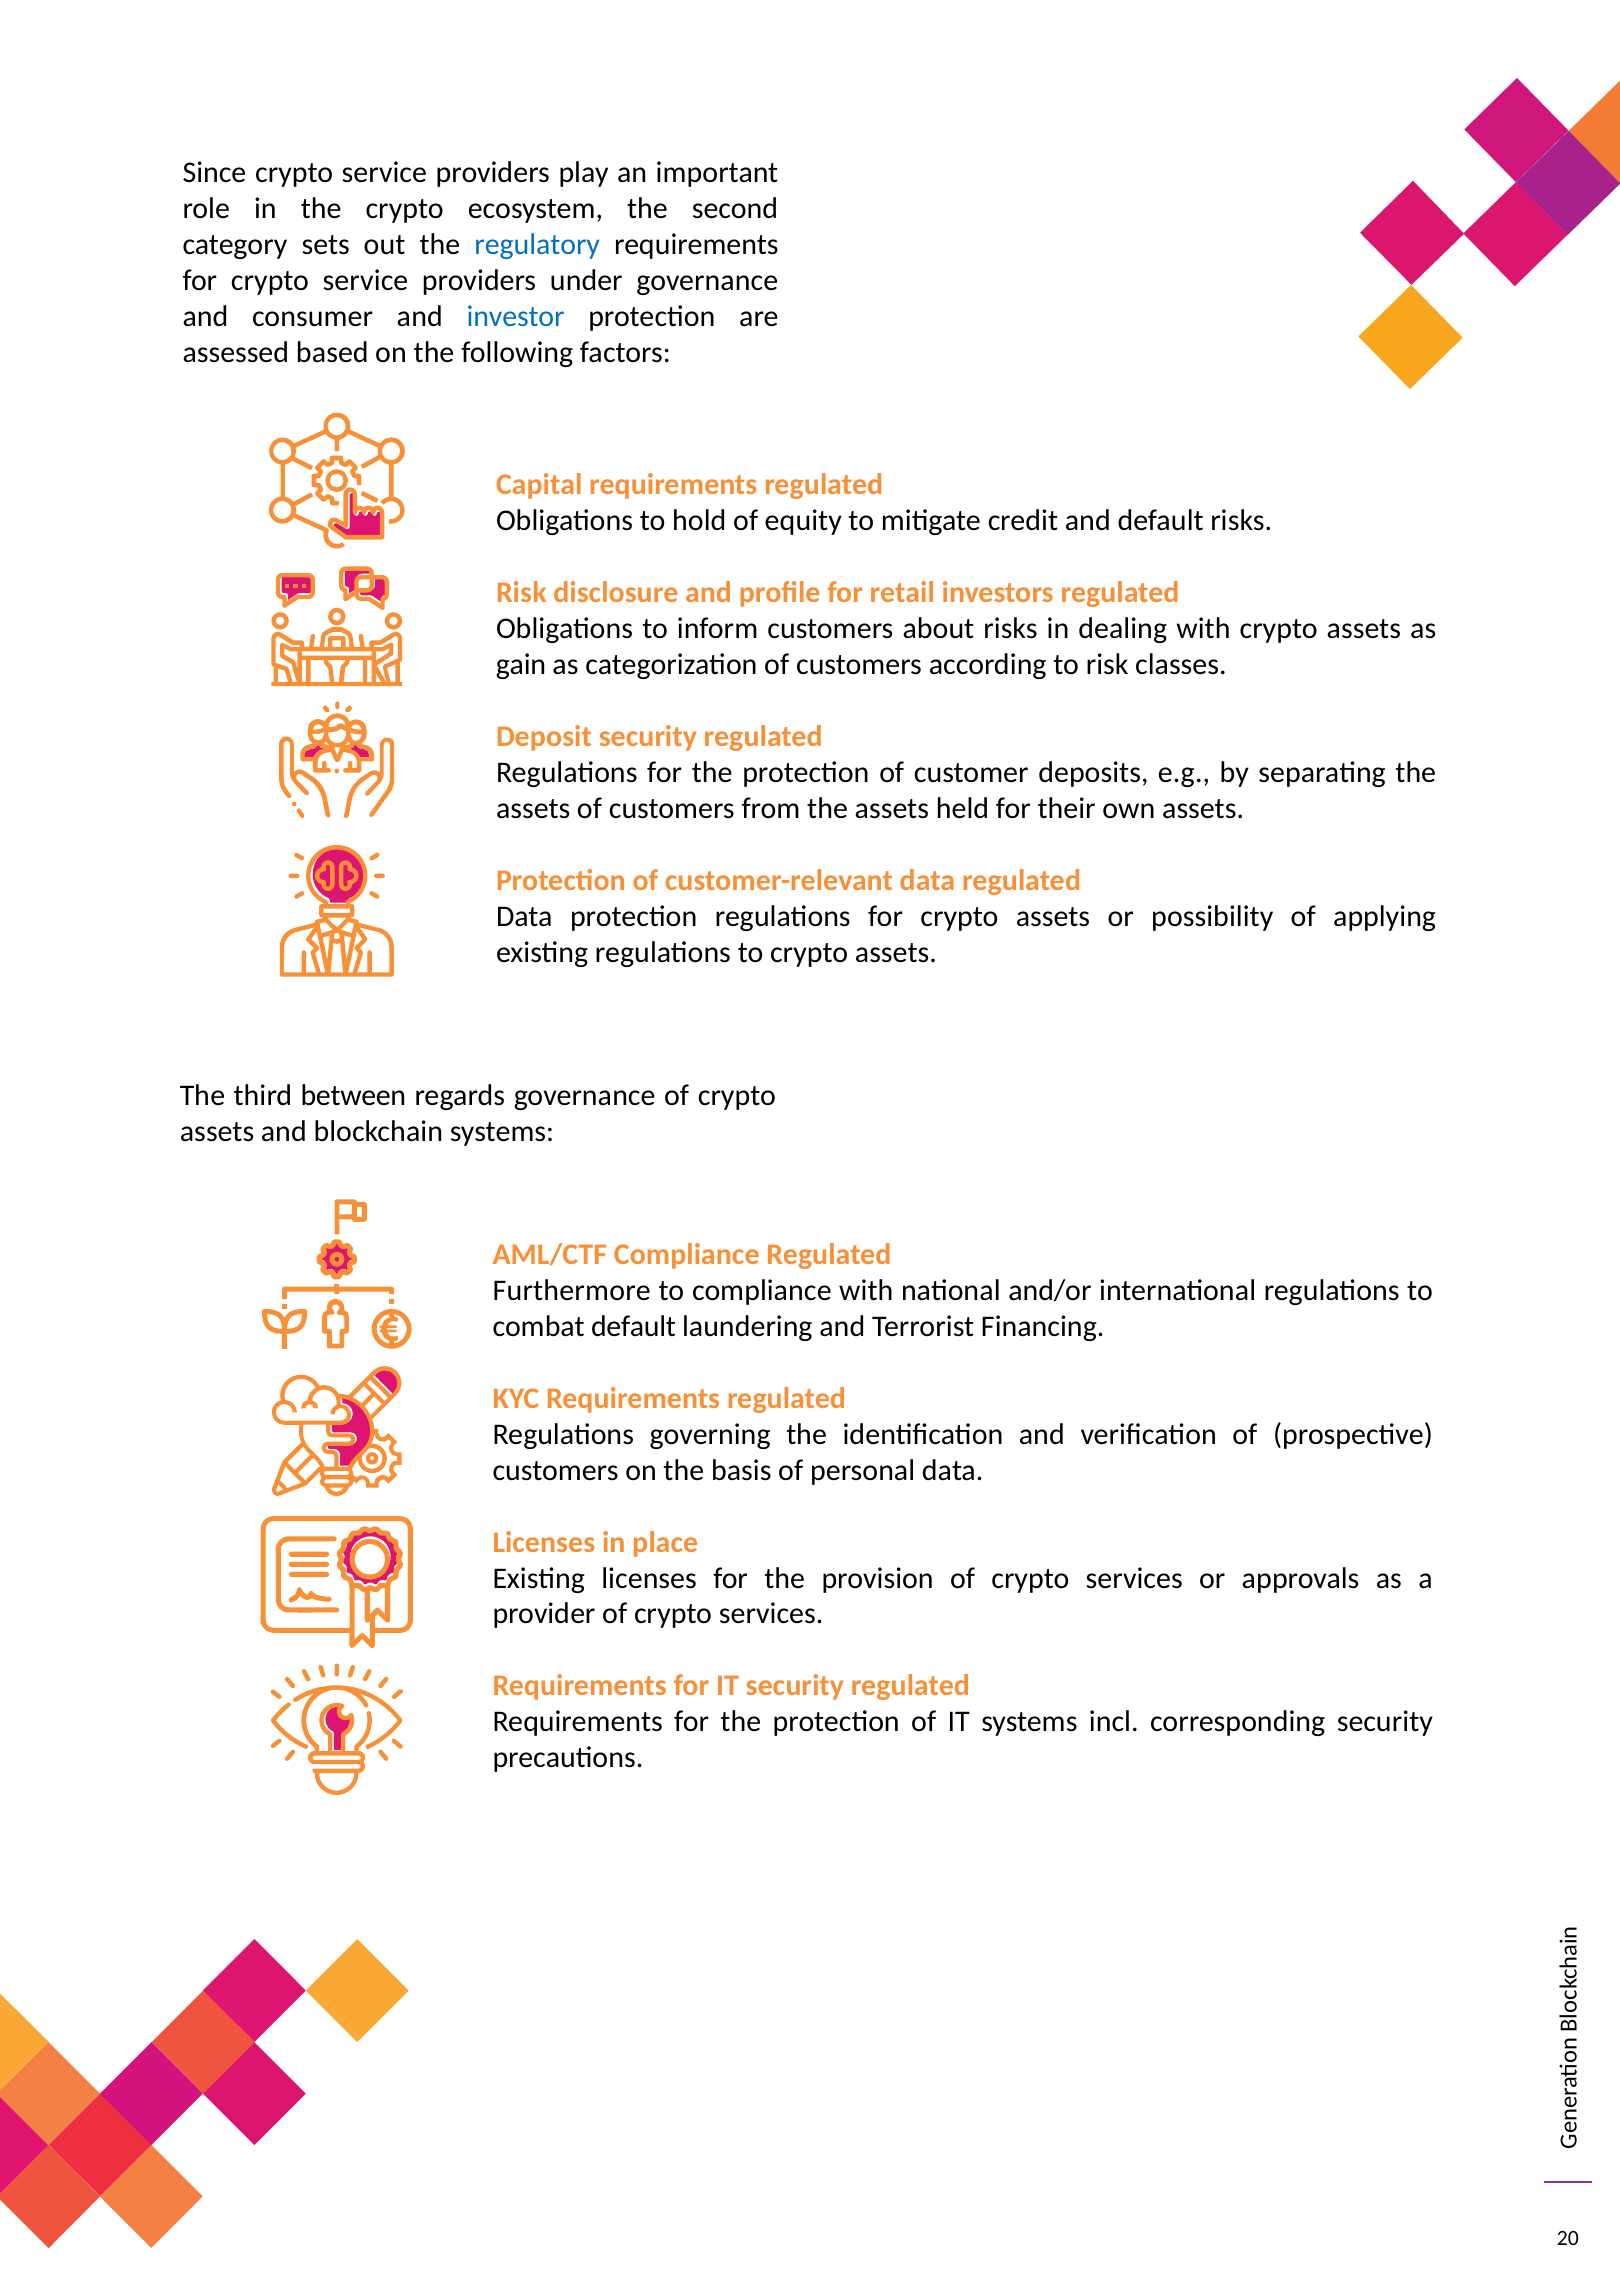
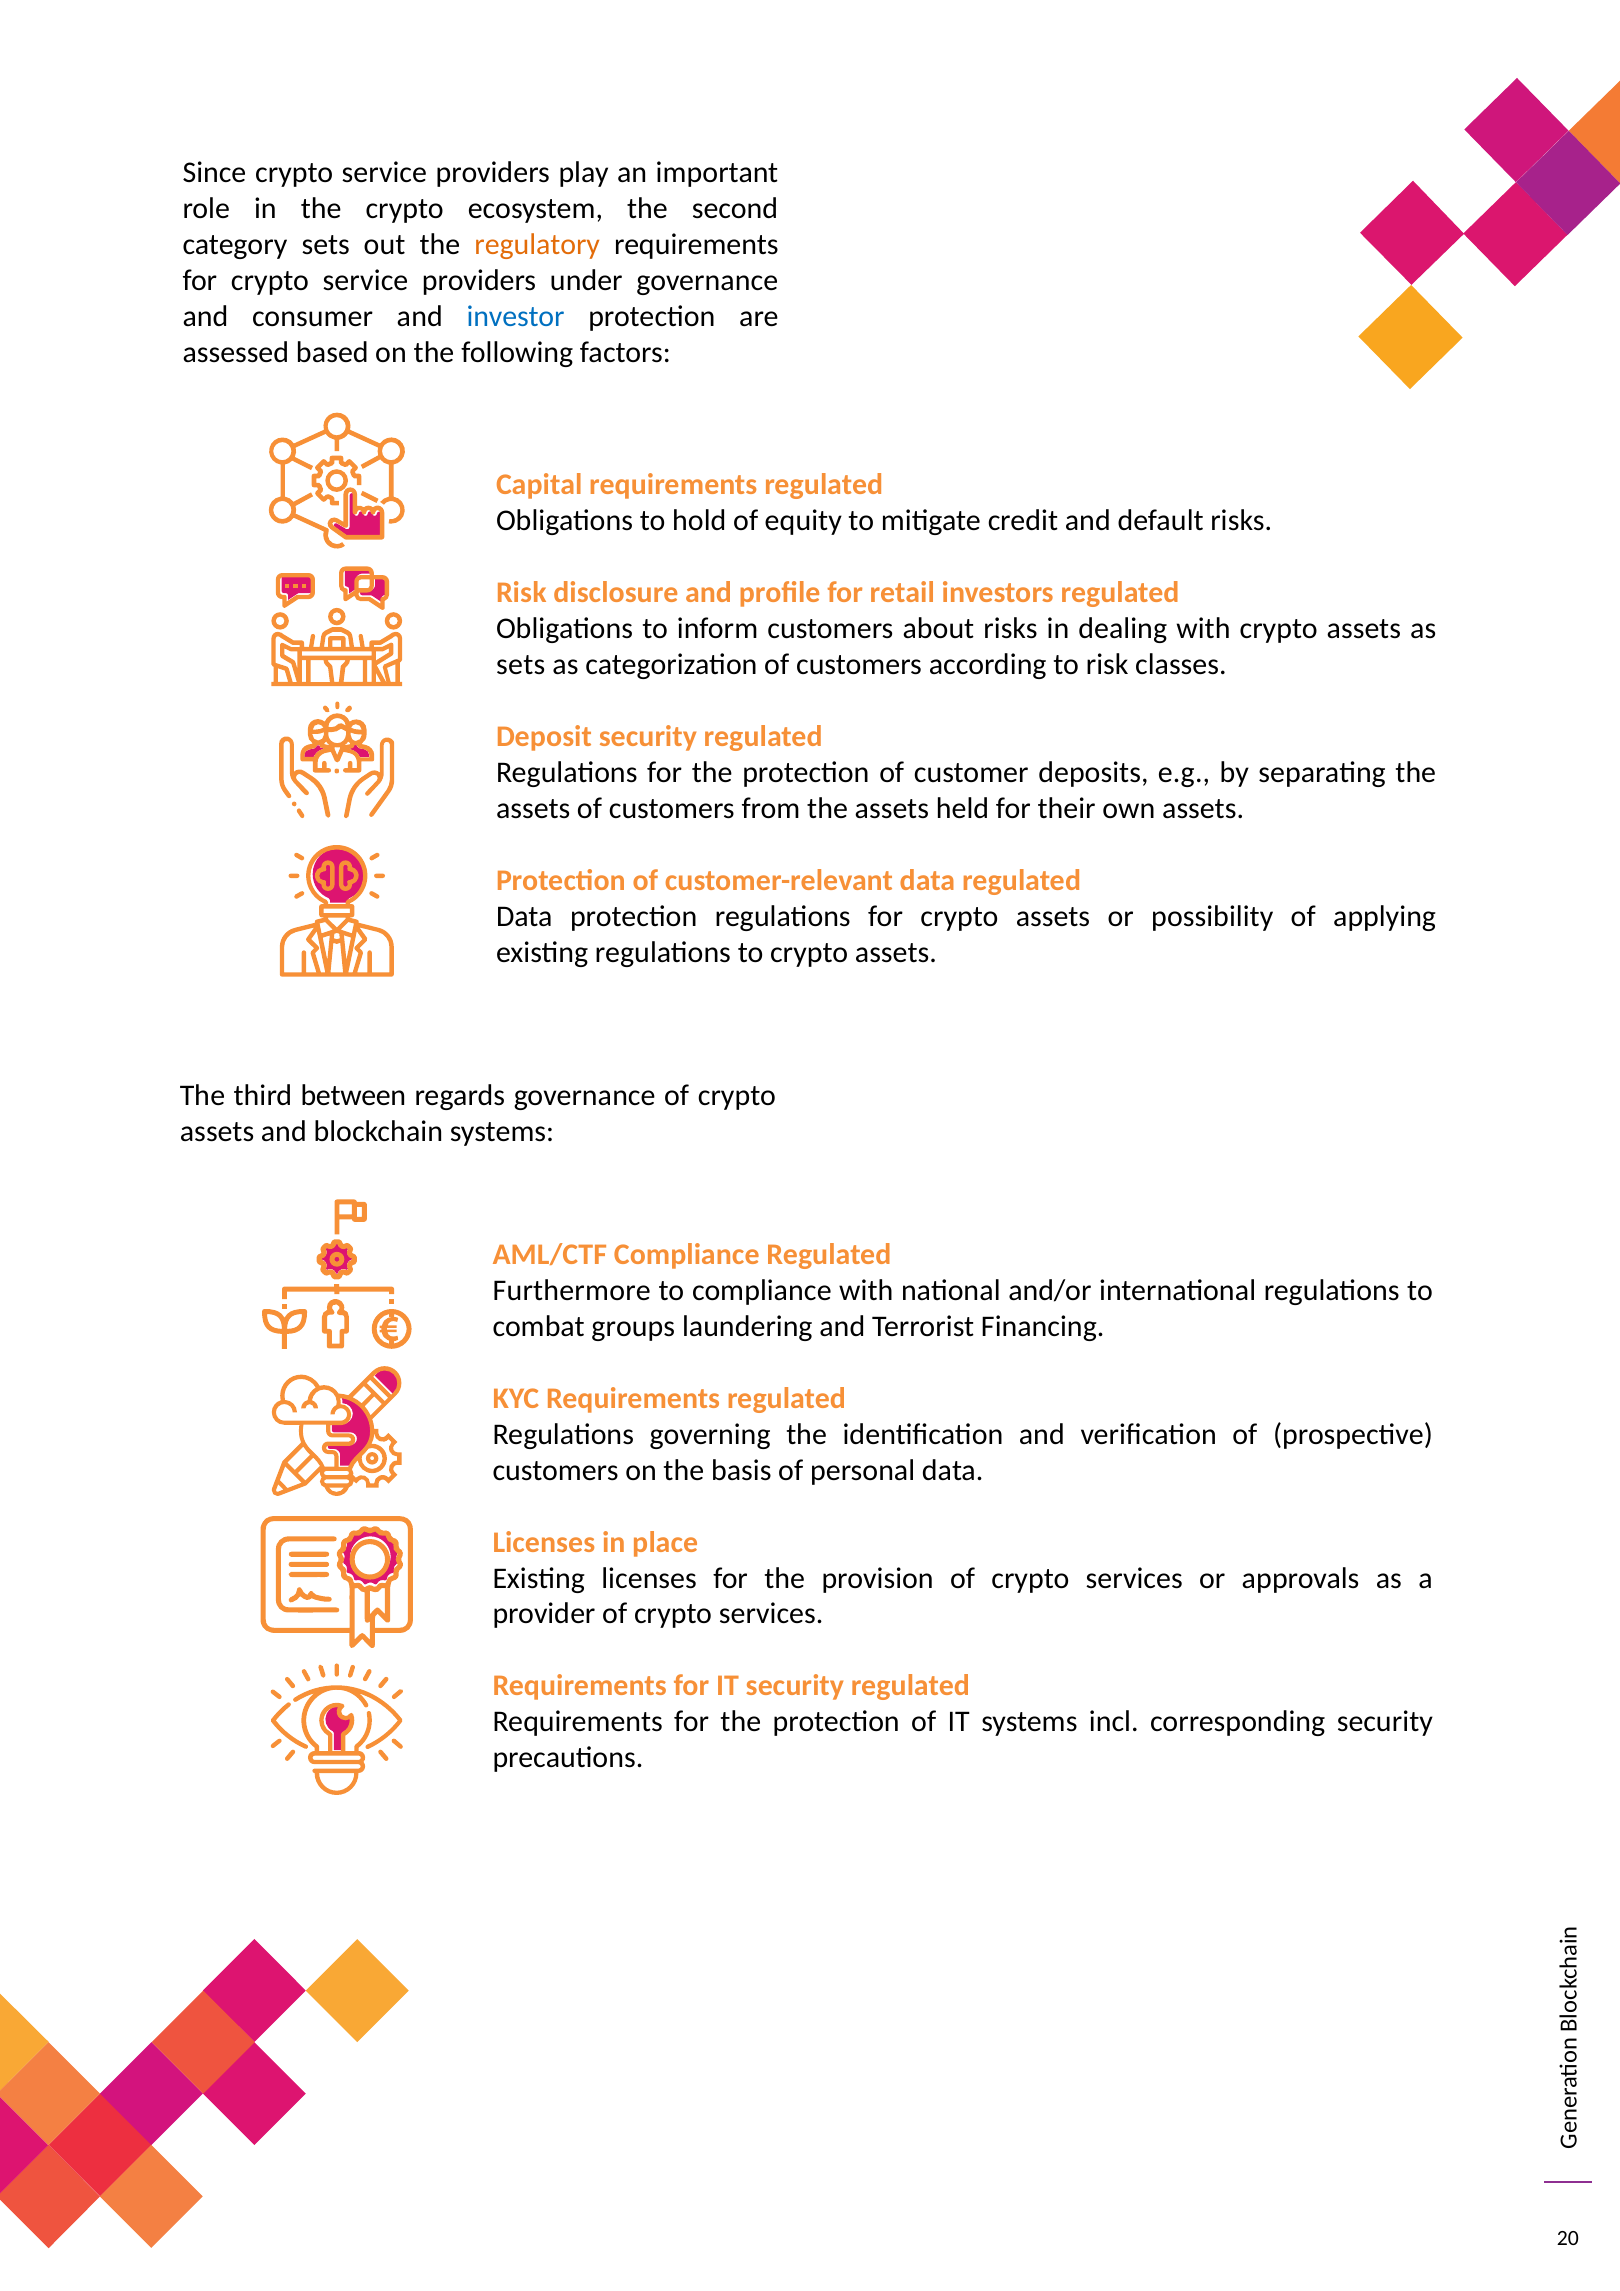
regulatory colour: blue -> orange (537, 245)
gain: gain -> sets (521, 665)
combat default: default -> groups (633, 1327)
